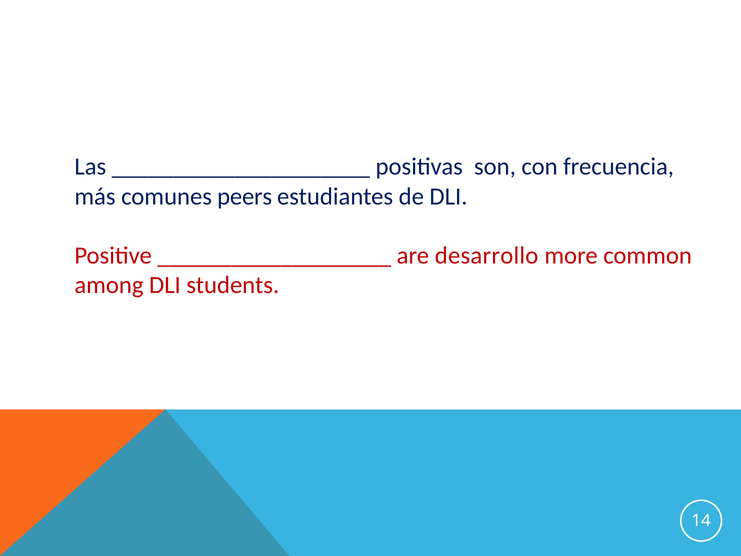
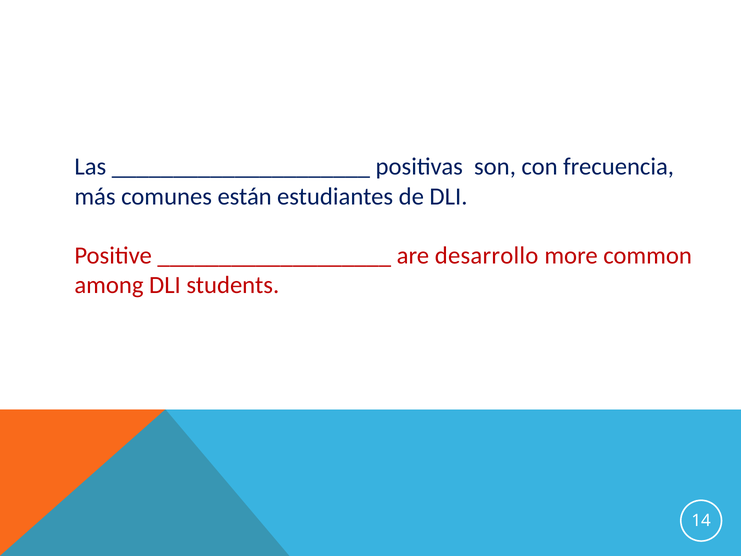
peers: peers -> están (245, 196)
